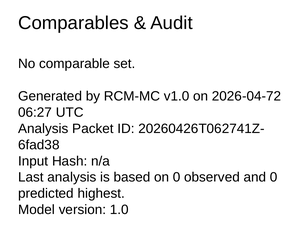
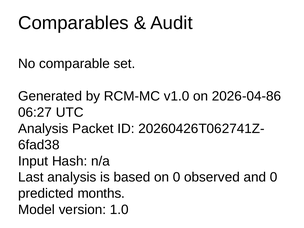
2026-04-72: 2026-04-72 -> 2026-04-86 (247, 96)
highest: highest -> months (101, 193)
